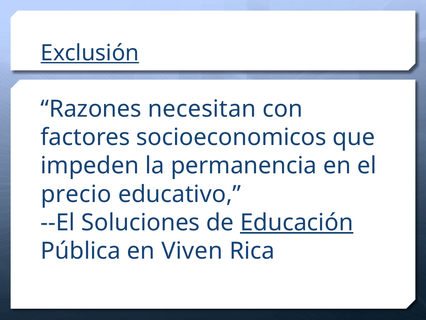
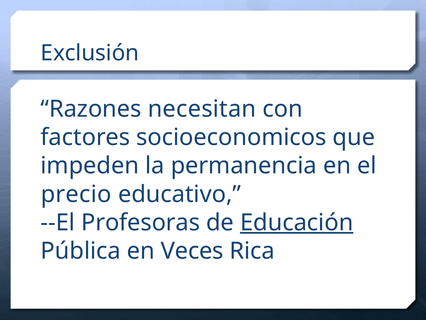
Exclusión underline: present -> none (90, 53)
Soluciones: Soluciones -> Profesoras (141, 222)
Viven: Viven -> Veces (192, 251)
